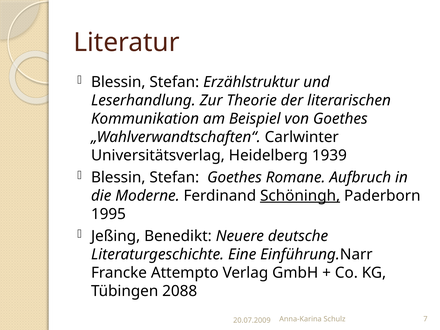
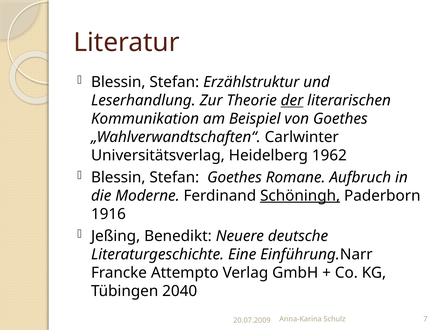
der underline: none -> present (292, 100)
1939: 1939 -> 1962 (329, 155)
1995: 1995 -> 1916 (108, 214)
2088: 2088 -> 2040 (180, 291)
